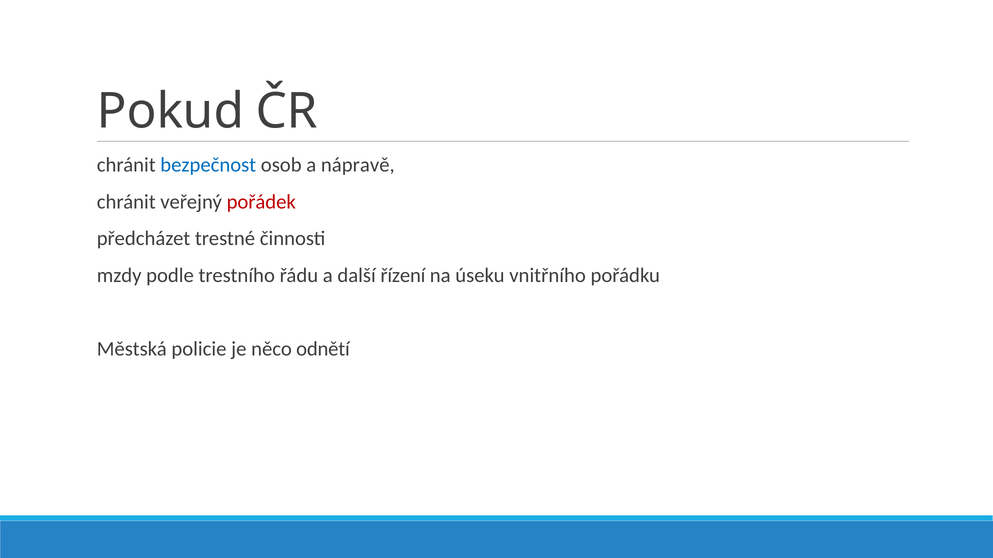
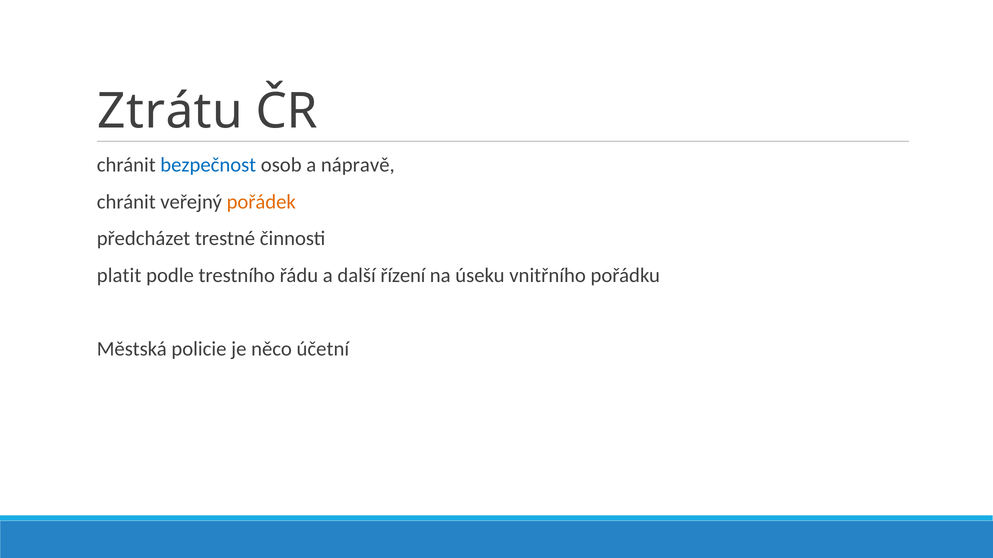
Pokud: Pokud -> Ztrátu (170, 111)
pořádek colour: red -> orange (261, 202)
mzdy: mzdy -> platit (119, 276)
odnětí: odnětí -> účetní (323, 349)
